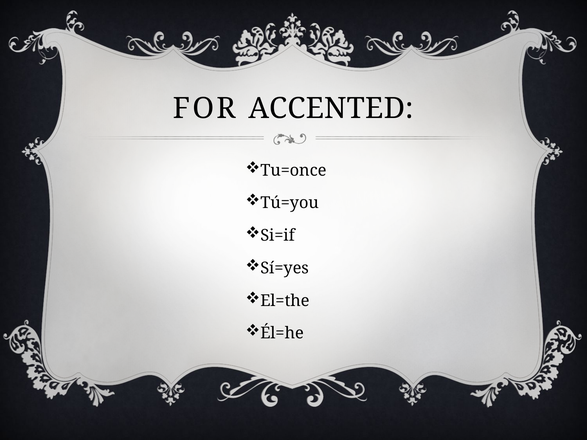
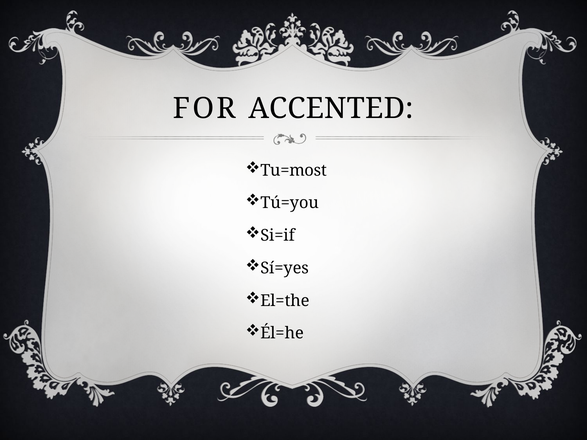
Tu=once: Tu=once -> Tu=most (294, 170)
